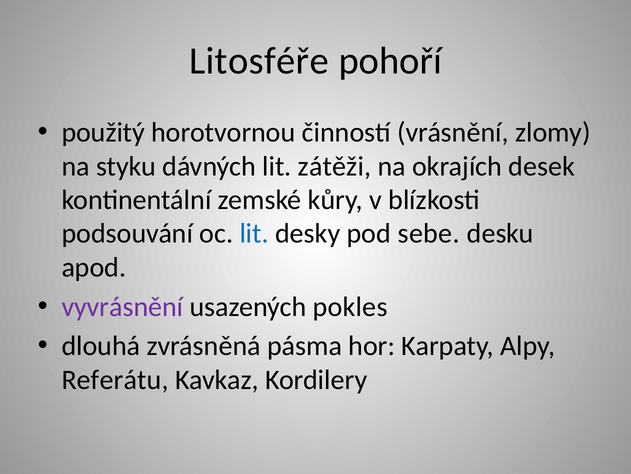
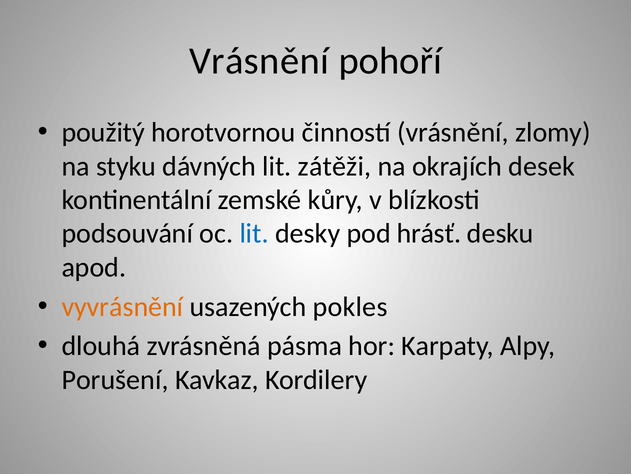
Litosféře: Litosféře -> Vrásnění (259, 61)
sebe: sebe -> hrásť (429, 233)
vyvrásnění colour: purple -> orange (122, 306)
Referátu: Referátu -> Porušení (115, 379)
